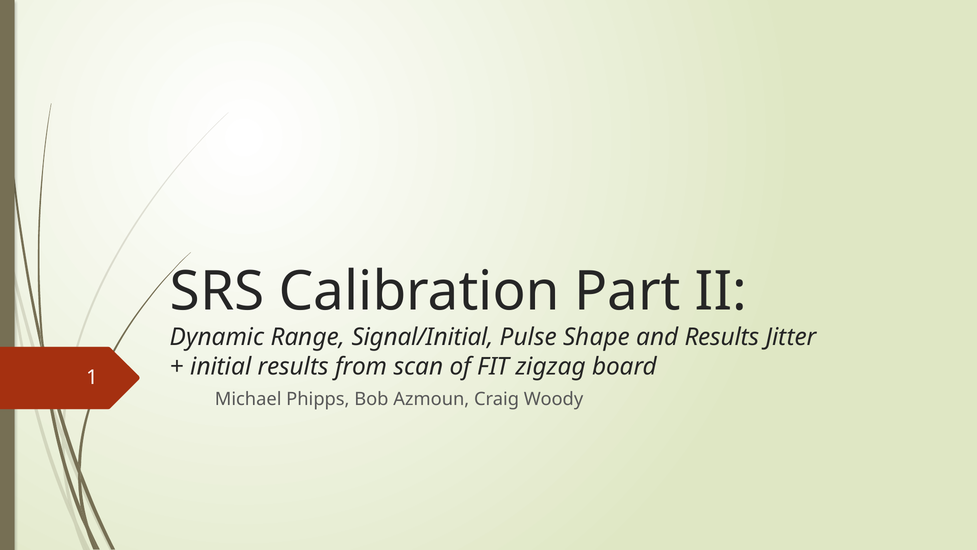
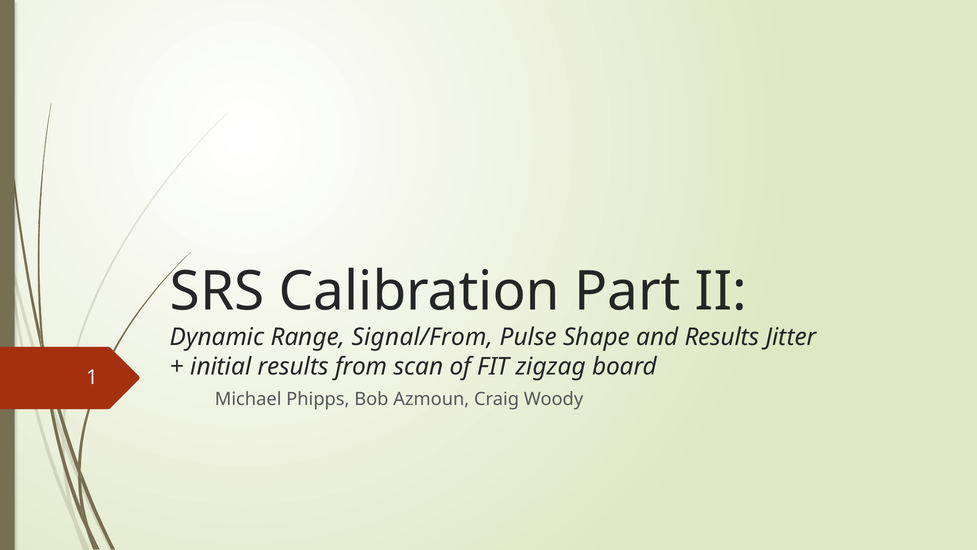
Signal/Initial: Signal/Initial -> Signal/From (422, 337)
